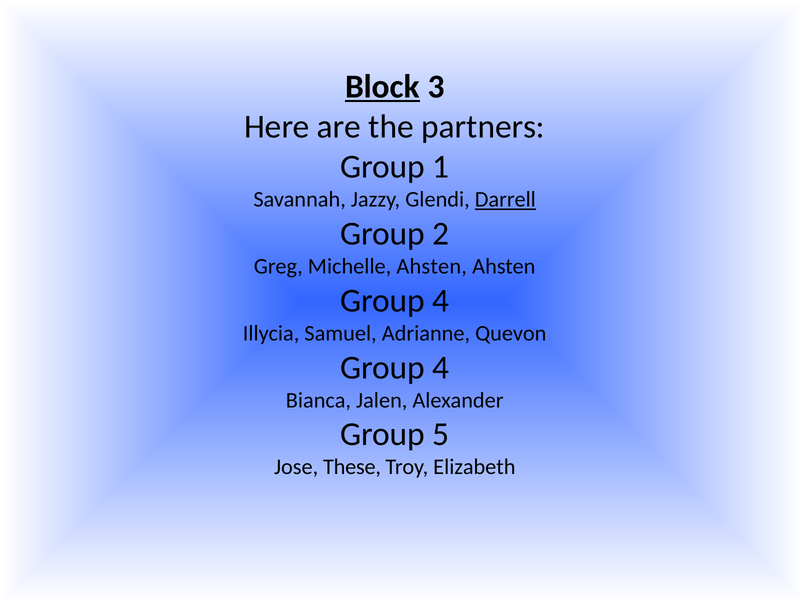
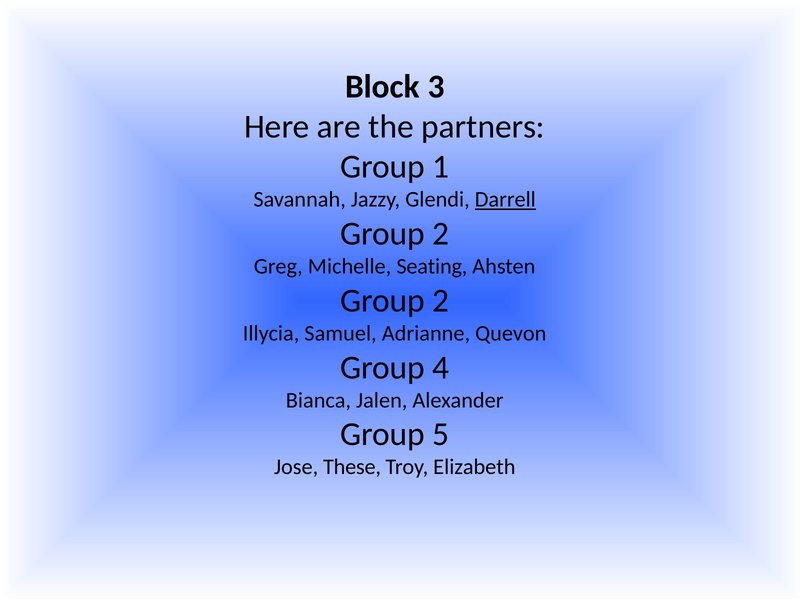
Block underline: present -> none (383, 87)
Michelle Ahsten: Ahsten -> Seating (432, 267)
4: 4 -> 2 (441, 301)
